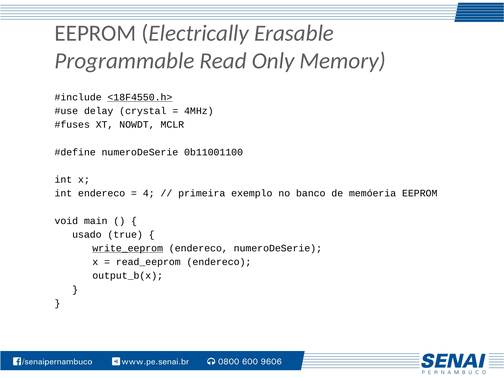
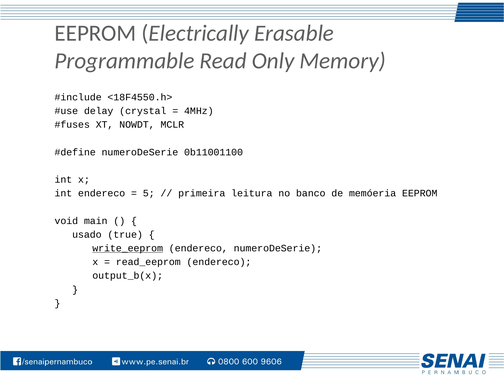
<18F4550.h> underline: present -> none (140, 97)
4: 4 -> 5 (149, 193)
exemplo: exemplo -> leitura (252, 193)
